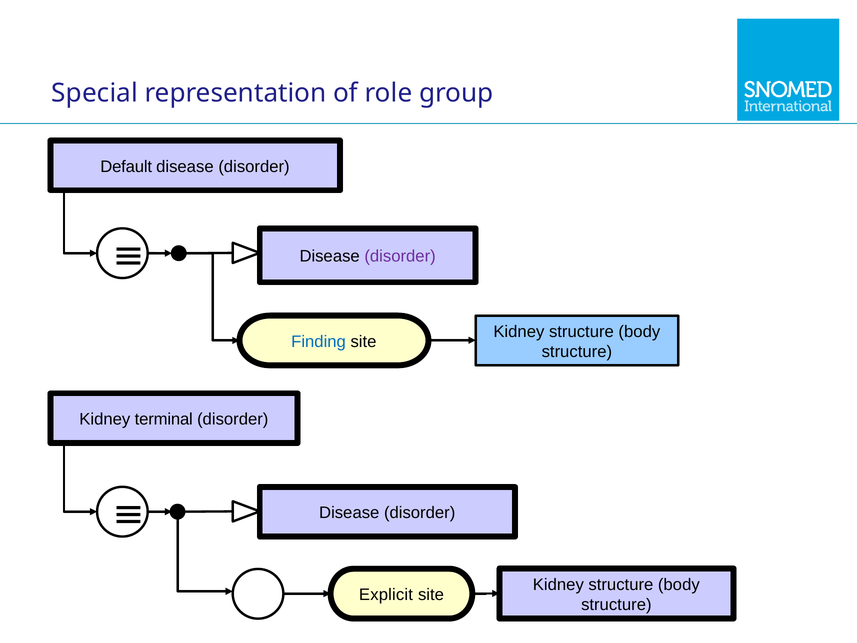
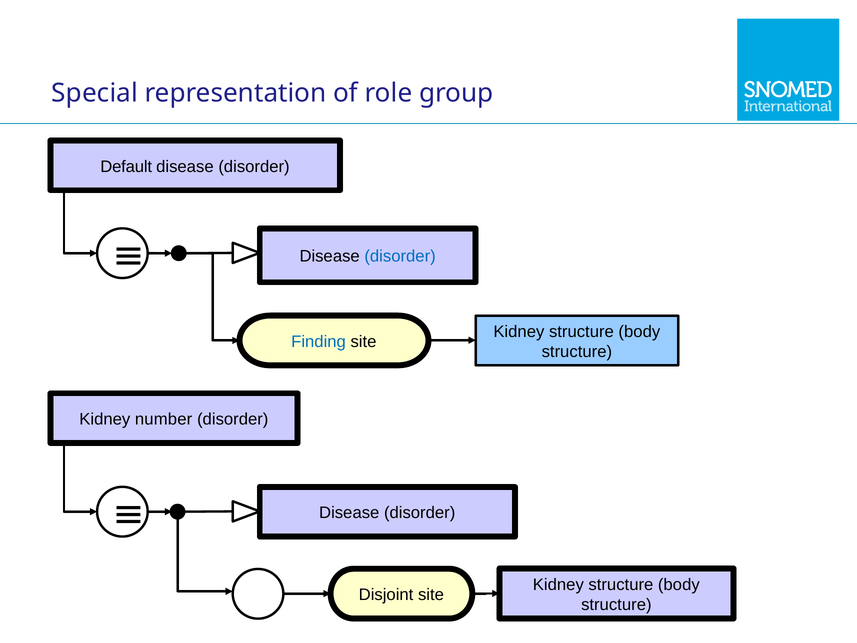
disorder colour: purple -> blue (400, 256)
terminal: terminal -> number (164, 419)
Explicit: Explicit -> Disjoint (386, 595)
